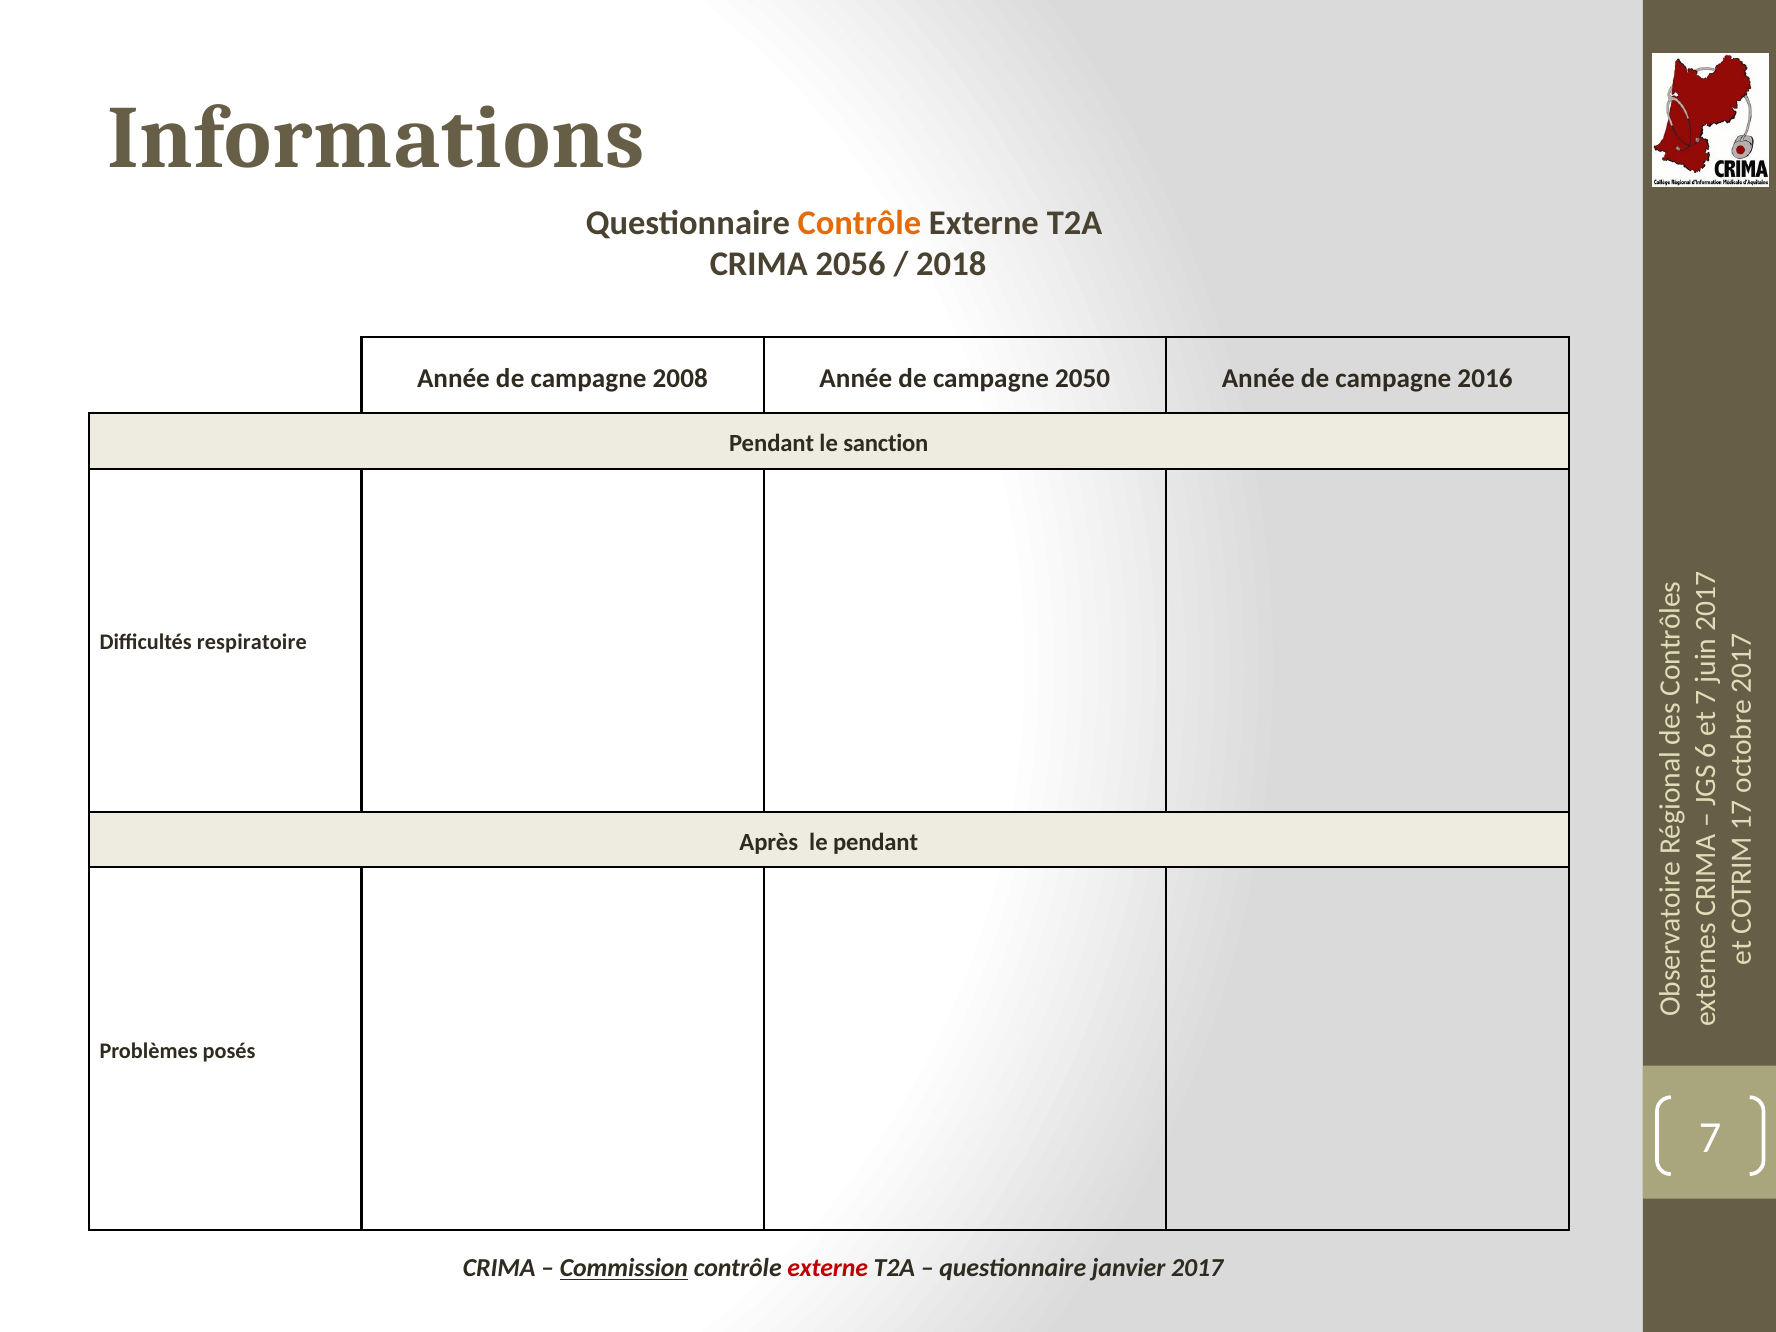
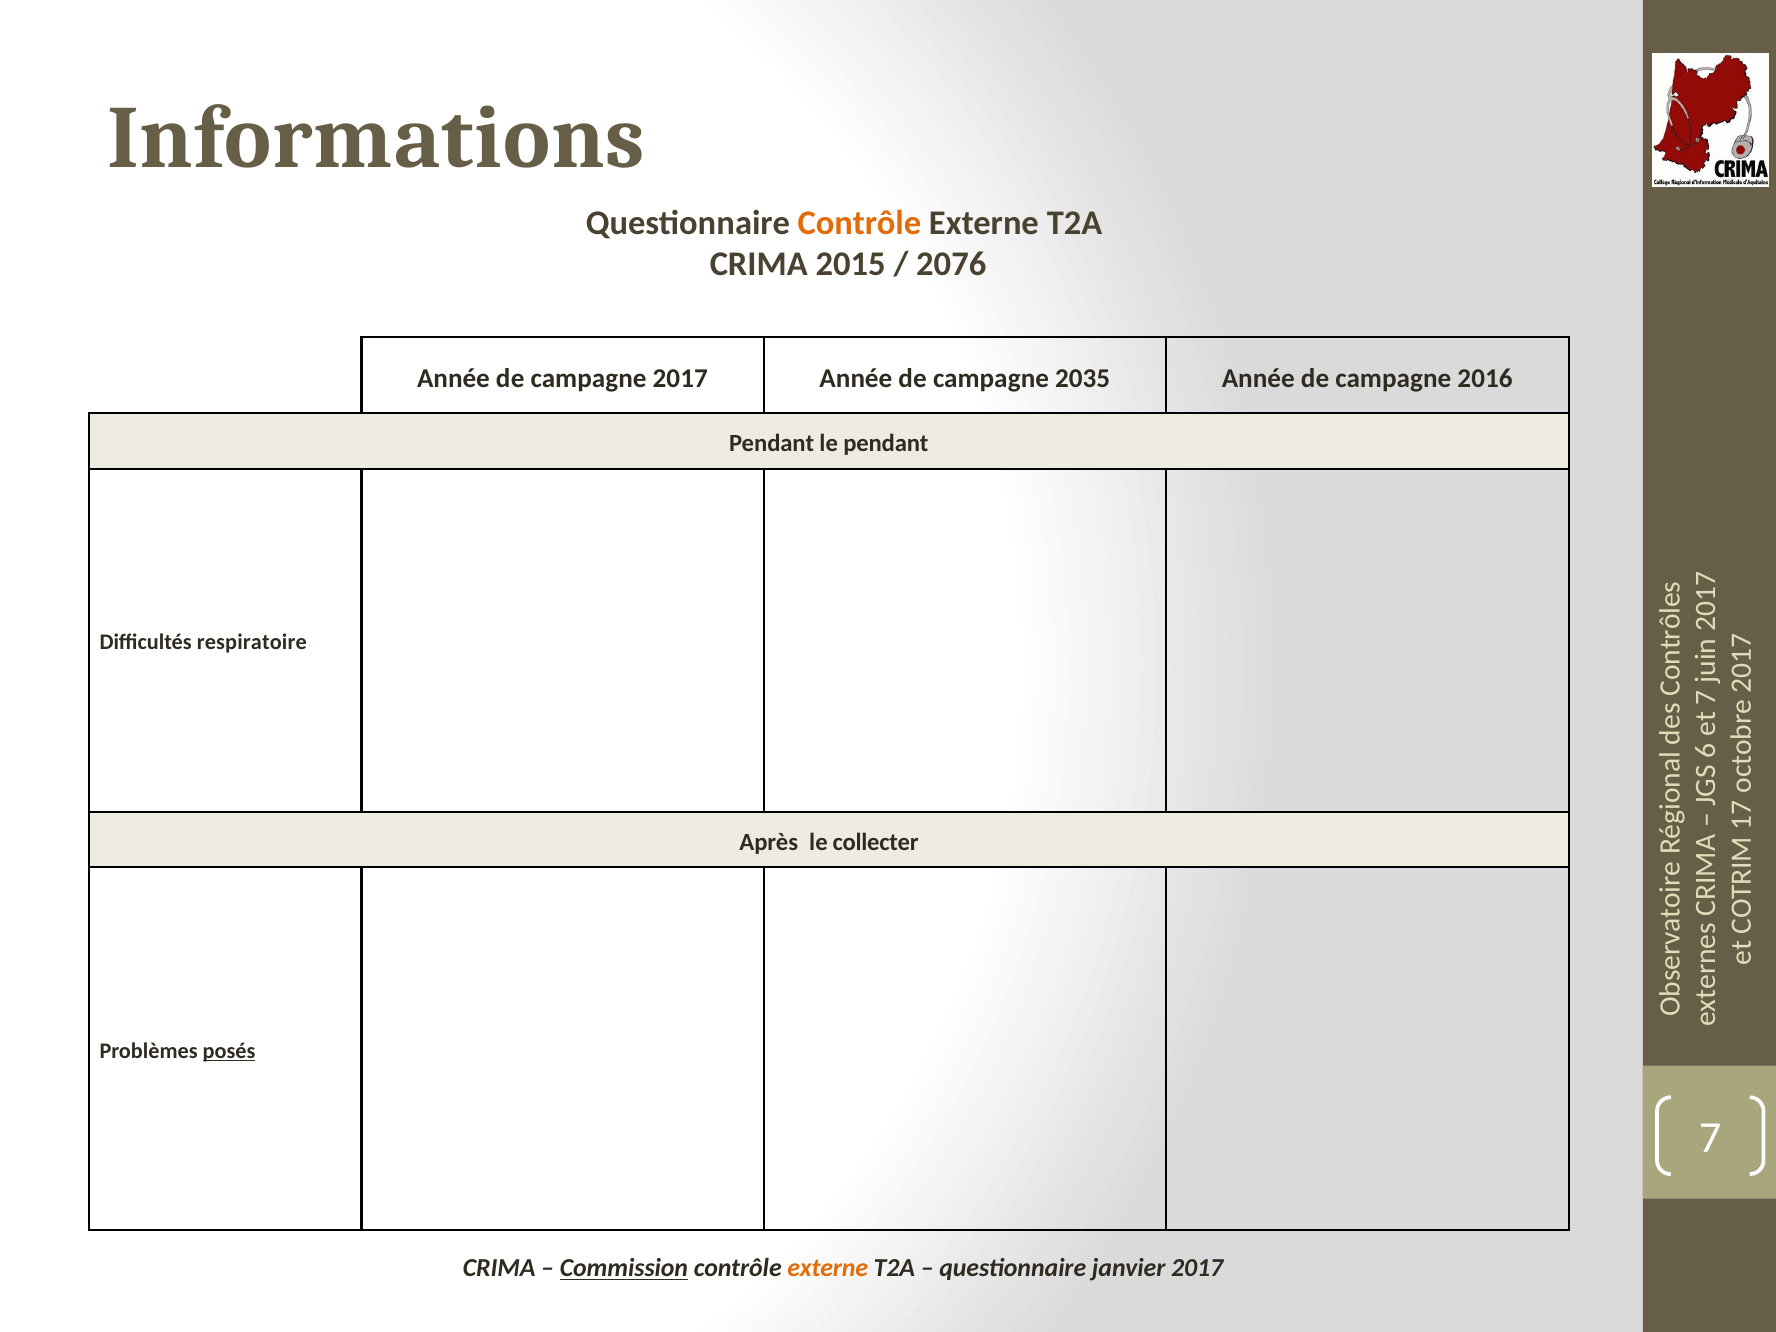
2056: 2056 -> 2015 (851, 264)
2018: 2018 -> 2076 (951, 264)
campagne 2008: 2008 -> 2017 (680, 378)
2050: 2050 -> 2035 (1083, 378)
le sanction: sanction -> pendant (886, 444)
le pendant: pendant -> collecter (876, 842)
posés underline: none -> present (229, 1051)
externe colour: red -> orange (828, 1268)
